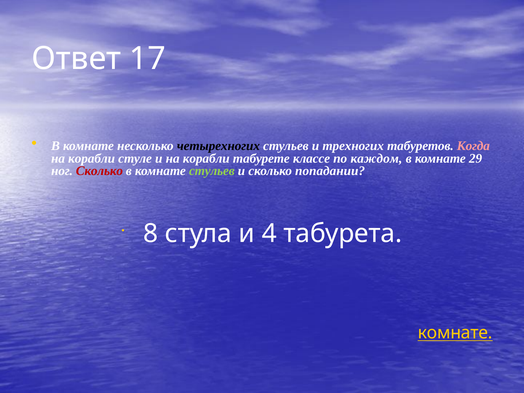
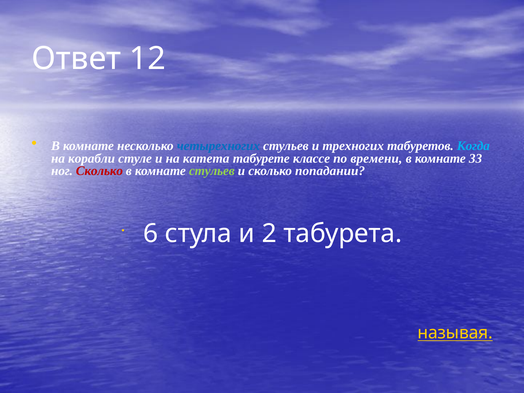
17: 17 -> 12 (148, 59)
четырехногих colour: black -> blue (218, 146)
Когда colour: pink -> light blue (473, 146)
и на корабли: корабли -> катета (206, 158)
каждом: каждом -> времени (376, 158)
29: 29 -> 33 (476, 158)
8: 8 -> 6 (151, 233)
4: 4 -> 2 (269, 233)
комнате: комнате -> называя (455, 333)
